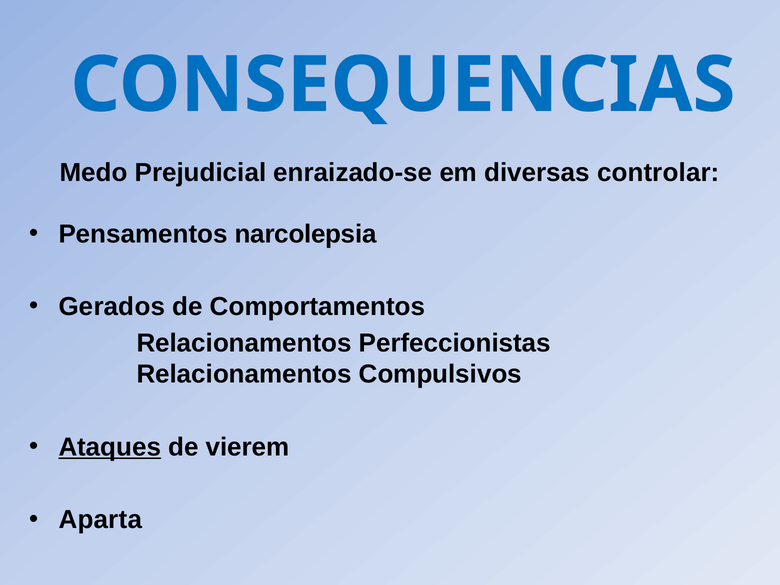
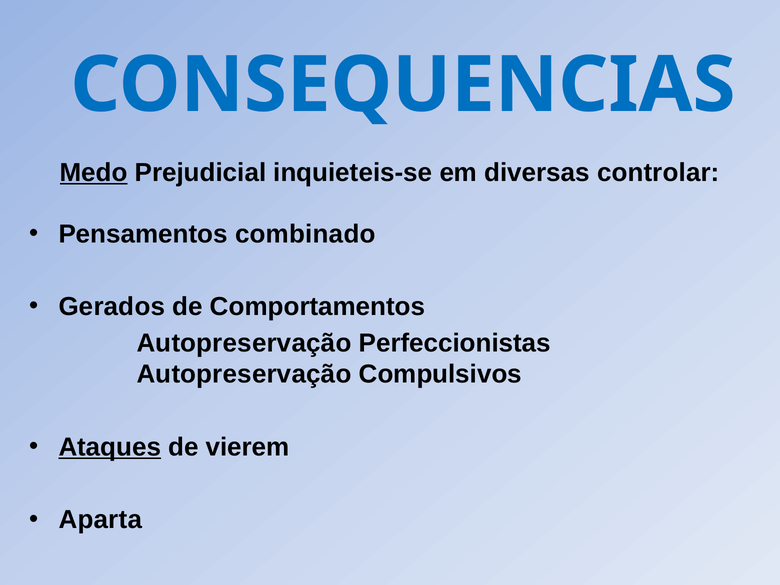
Medo underline: none -> present (94, 172)
enraizado-se: enraizado-se -> inquieteis-se (353, 172)
narcolepsia: narcolepsia -> combinado (305, 234)
Relacionamentos: Relacionamentos -> Autopreservação (244, 343)
Relacionamentos: Relacionamentos -> Autopreservação (244, 374)
